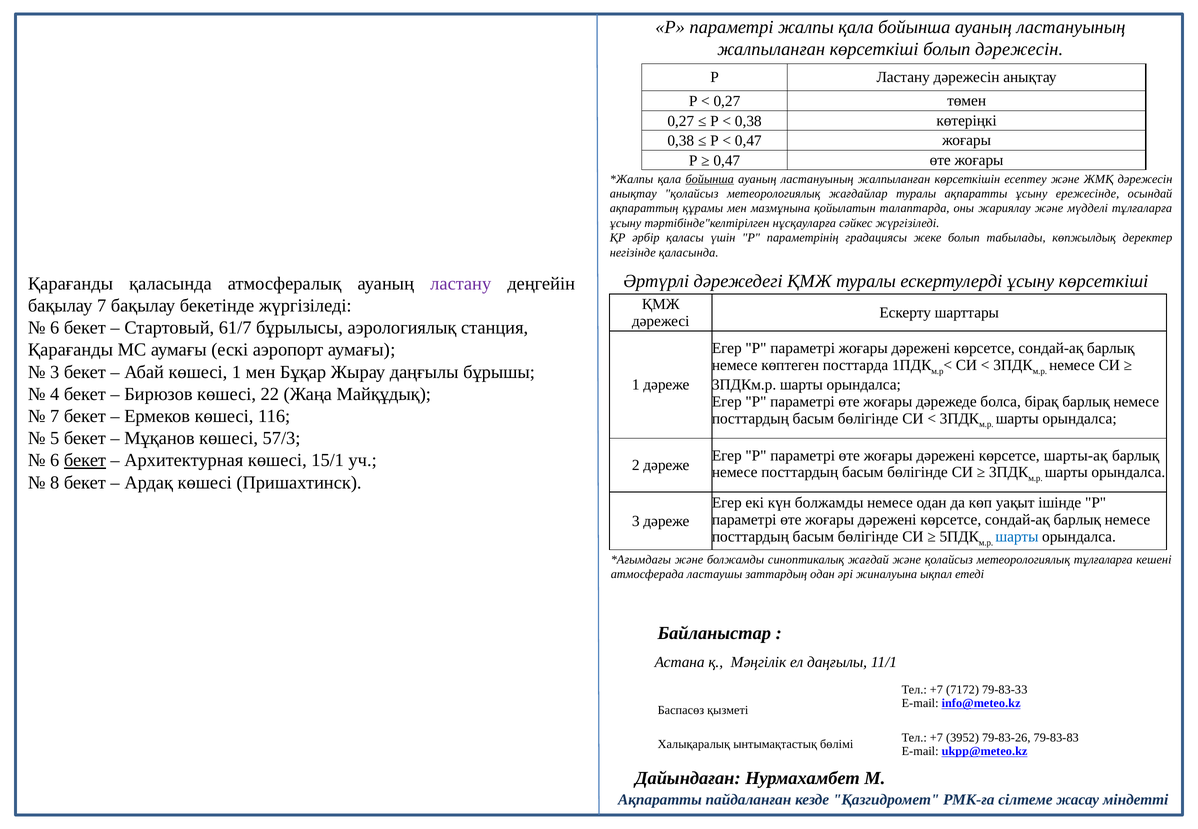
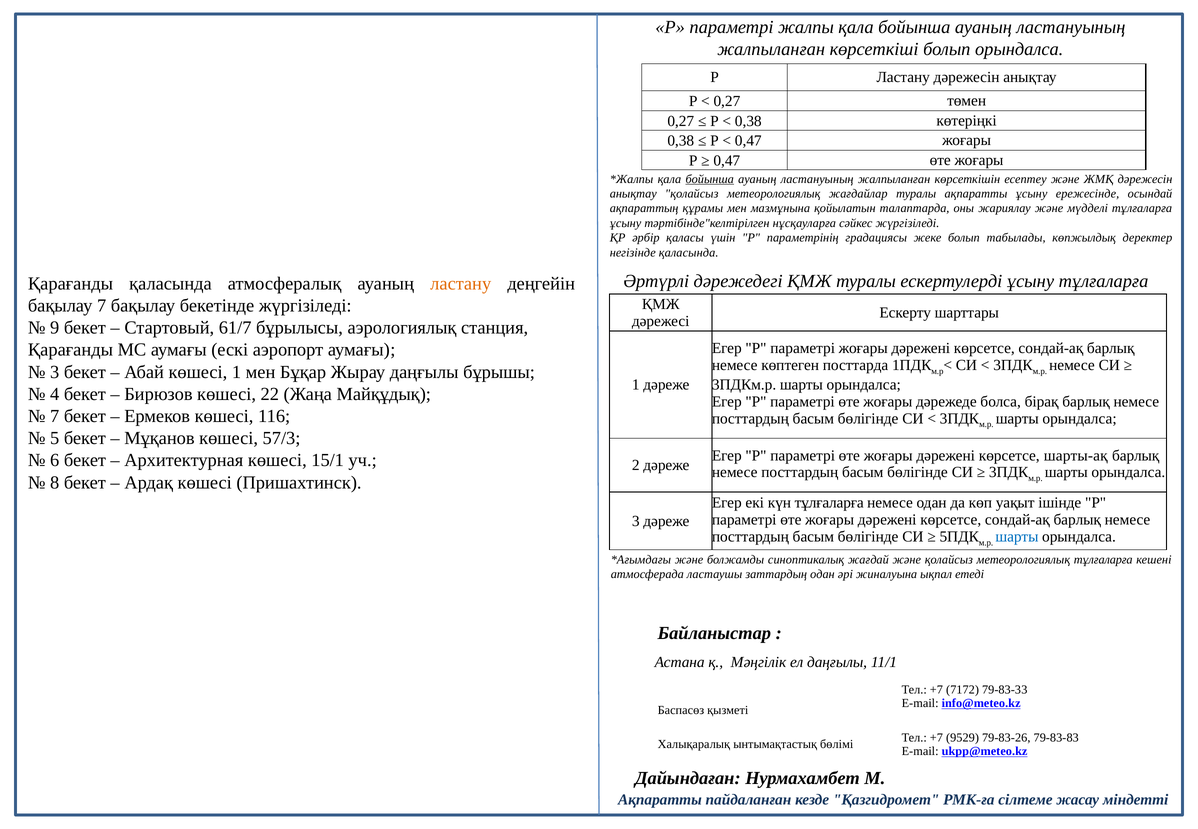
болып дәрежесін: дәрежесін -> орындалса (1019, 49)
ұсыну көрсеткіші: көрсеткіші -> тұлғаларға (1104, 281)
ластану colour: purple -> orange (461, 284)
6: 6 -> 9 (55, 328)
бекет underline: present -> none (85, 461)
күн болжамды: болжамды -> тұлғаларға (829, 503)
3952: 3952 -> 9529 (962, 738)
